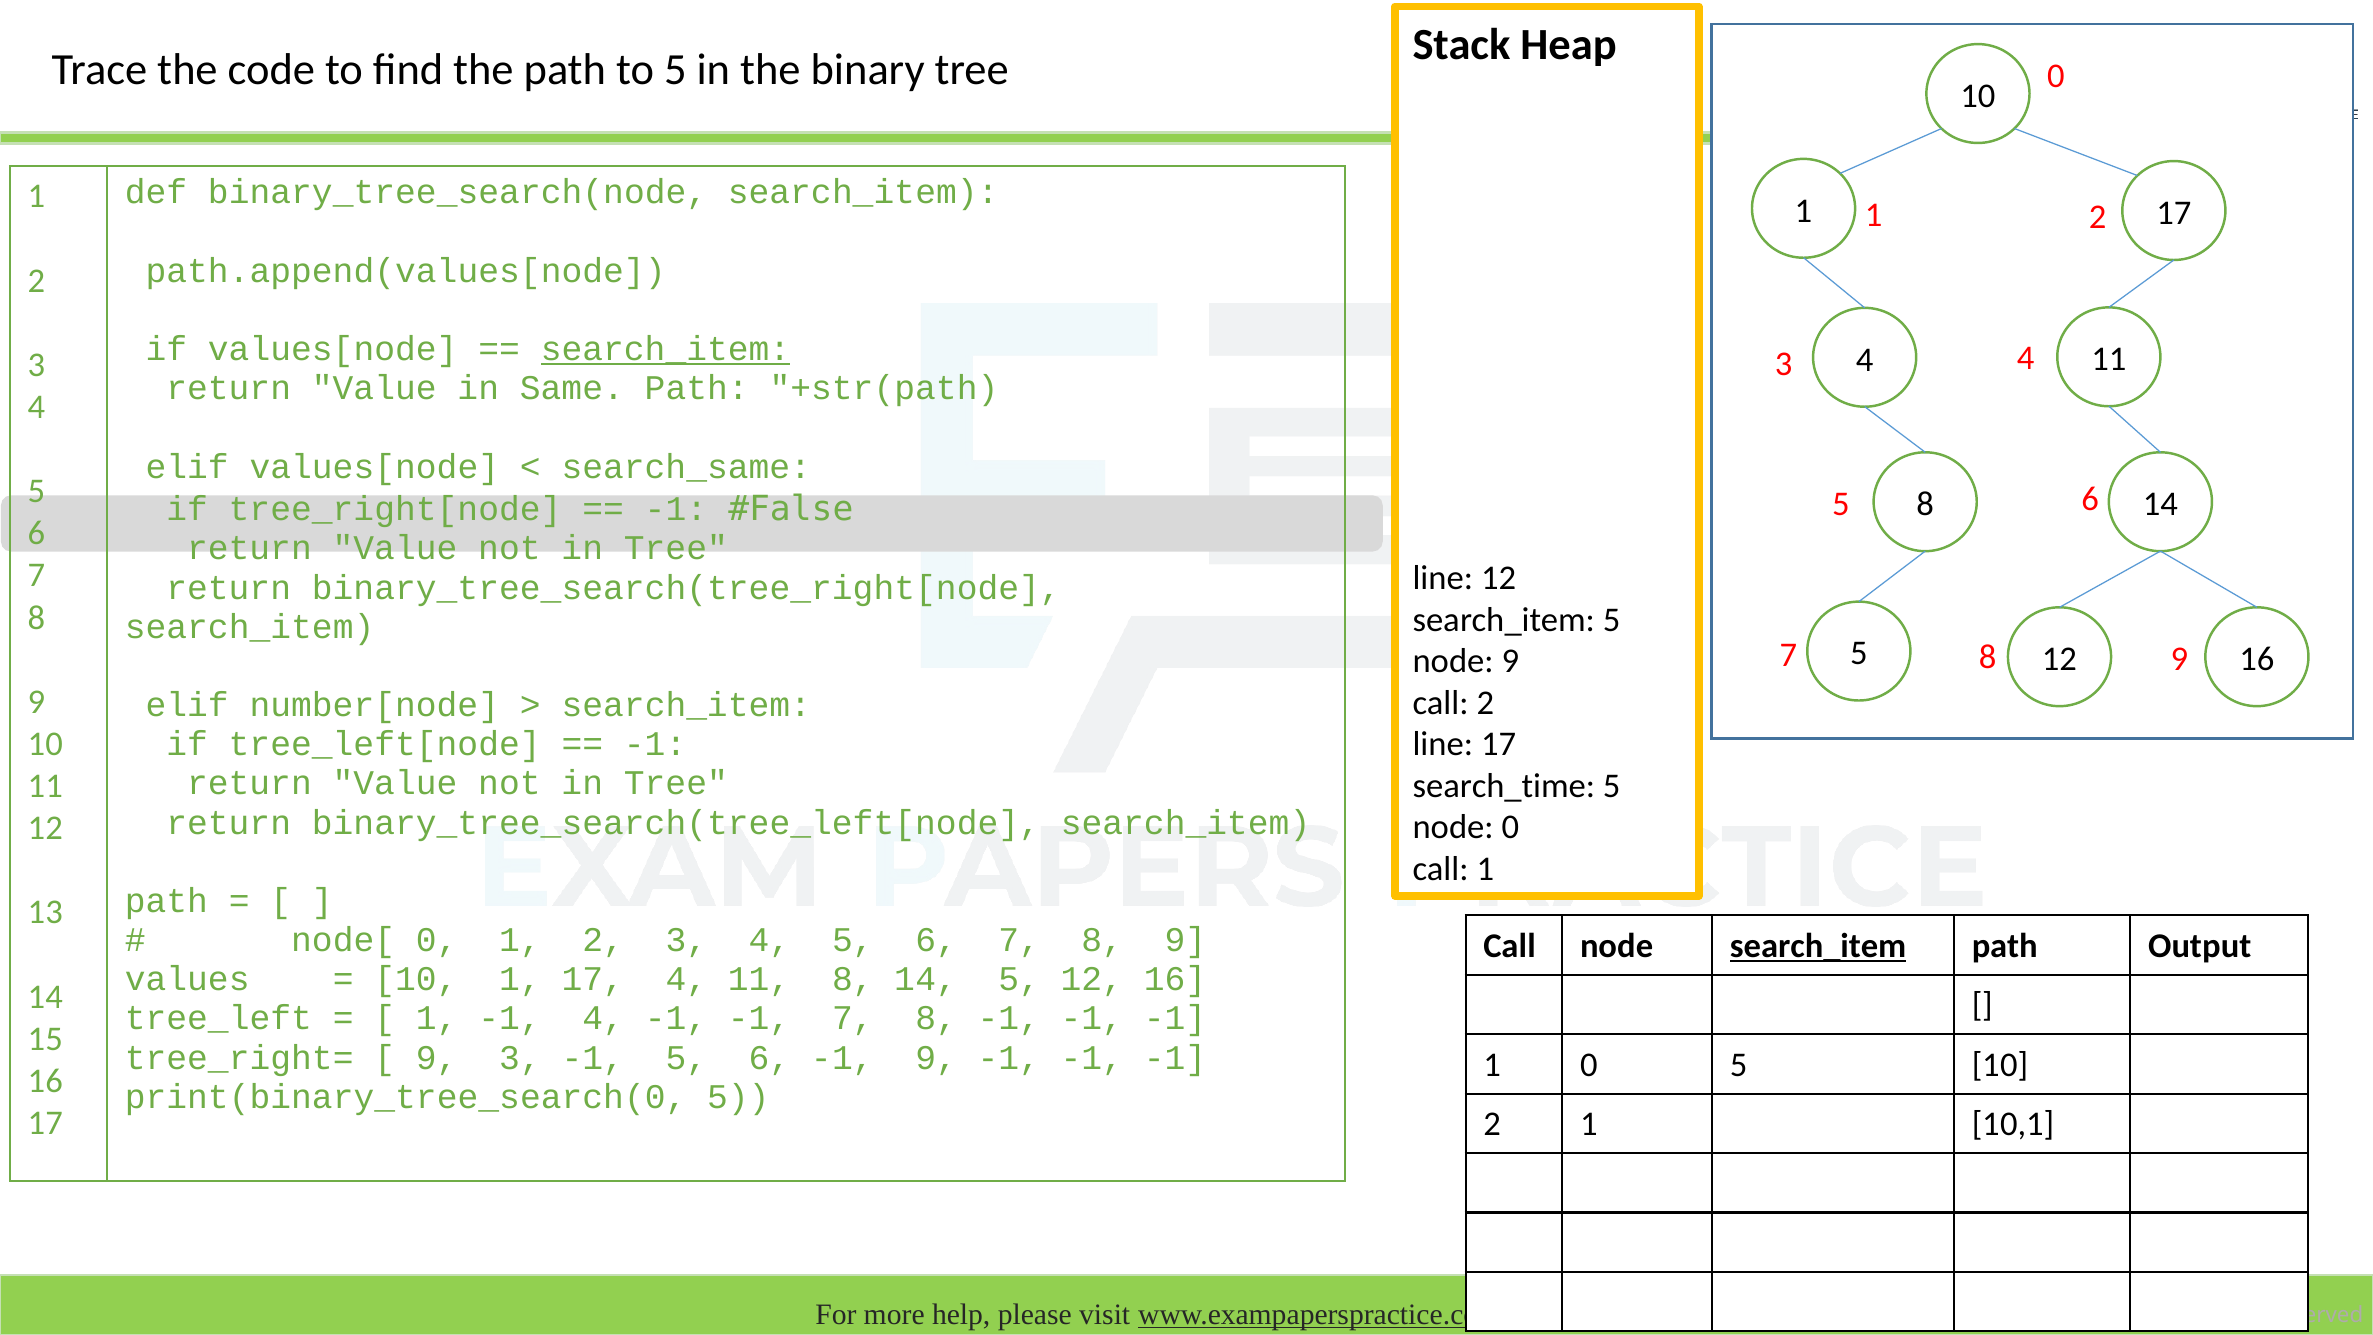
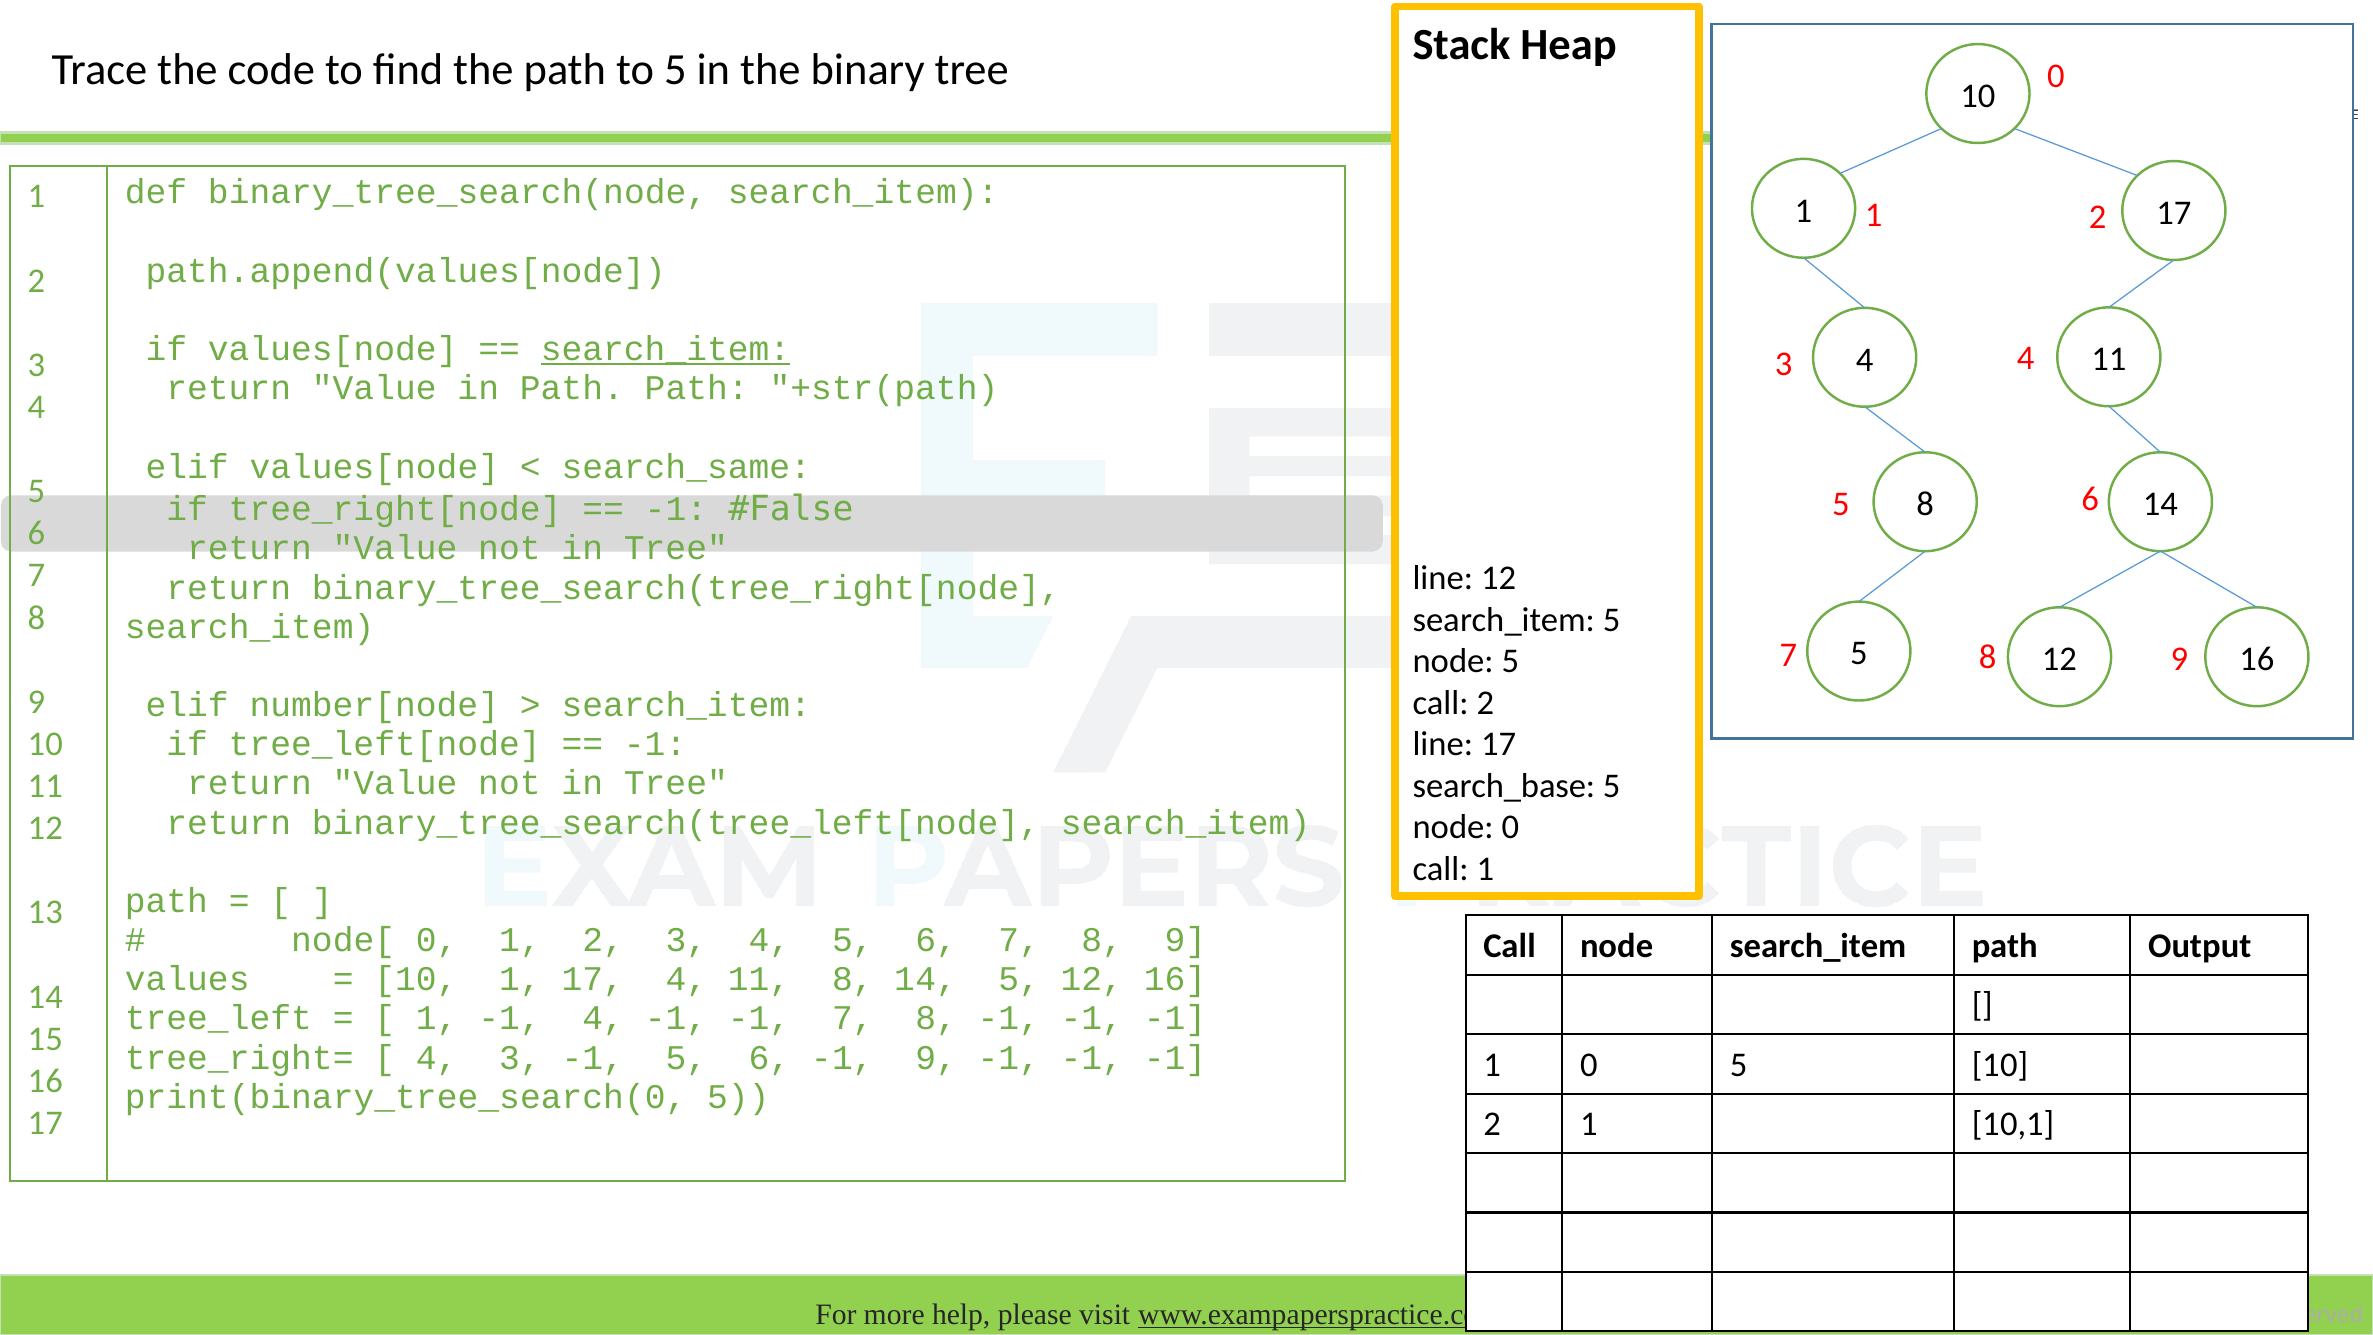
in Same: Same -> Path (572, 388)
node 9: 9 -> 5 (1510, 661)
search_time: search_time -> search_base (1504, 786)
search_item underline: present -> none (1818, 946)
9: 9 -> 4 (437, 1058)
